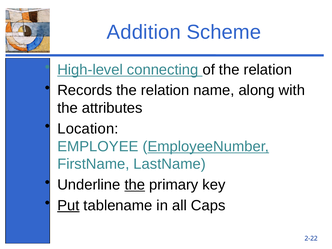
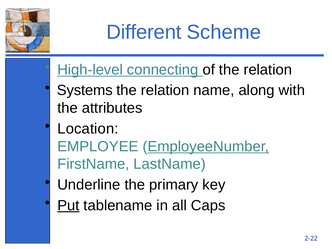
Addition: Addition -> Different (144, 32)
Records: Records -> Systems (85, 90)
the underline: present -> none (135, 185)
